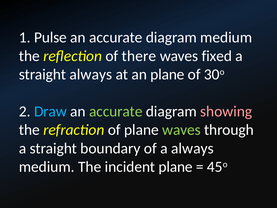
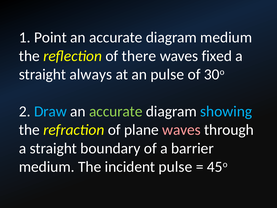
Pulse: Pulse -> Point (50, 37)
an plane: plane -> pulse (167, 74)
showing colour: pink -> light blue (226, 111)
waves colour: light green -> pink (181, 130)
a always: always -> barrier (192, 148)
incident plane: plane -> pulse (175, 167)
